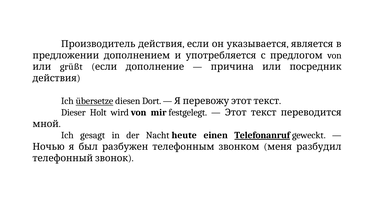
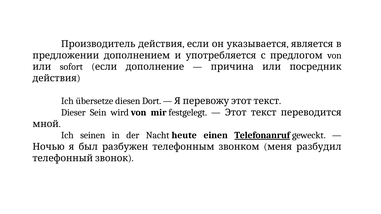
grüßt: grüßt -> sofort (71, 67)
übersetze underline: present -> none (94, 101)
Holt: Holt -> Sein (98, 113)
gesagt: gesagt -> seinen (93, 136)
